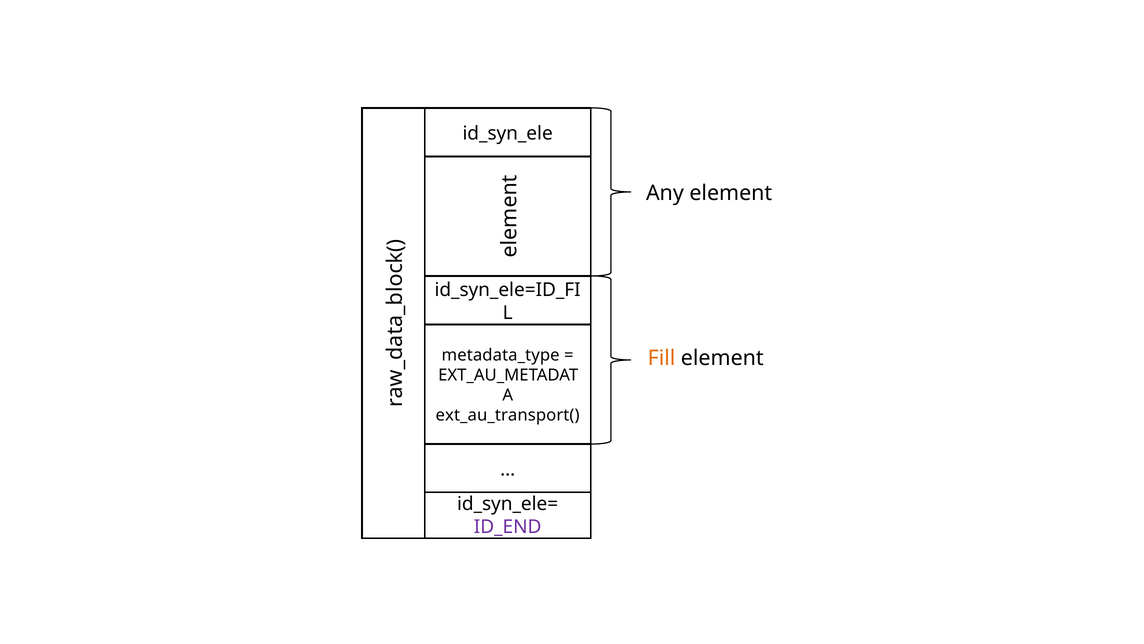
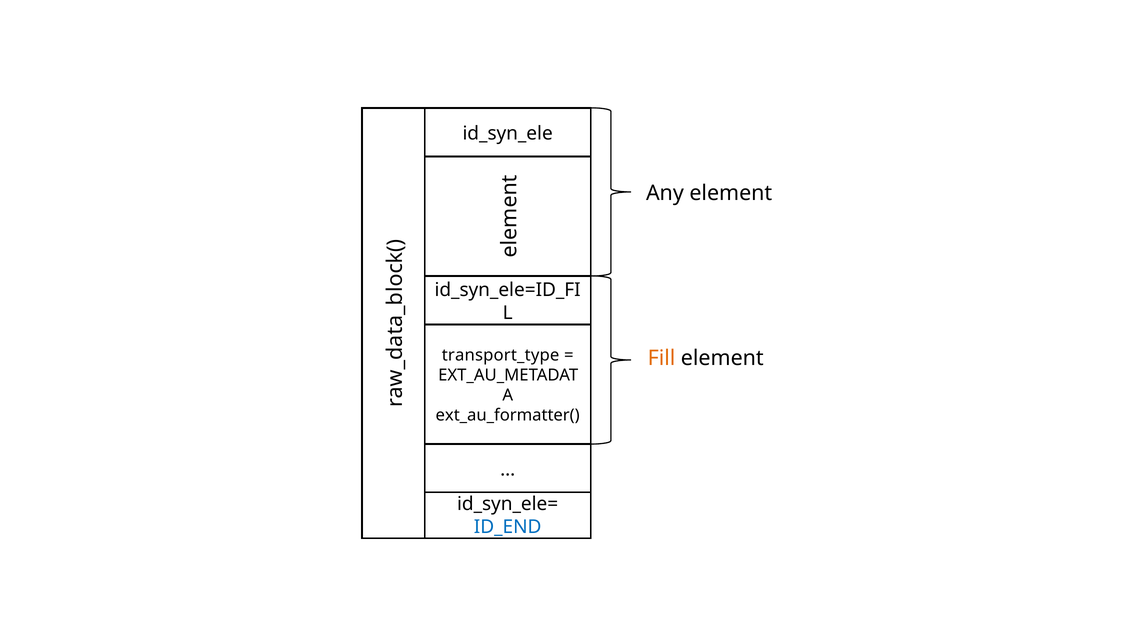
metadata_type: metadata_type -> transport_type (501, 355)
ext_au_transport(: ext_au_transport( -> ext_au_formatter( (508, 415)
ID_END colour: purple -> blue (508, 526)
